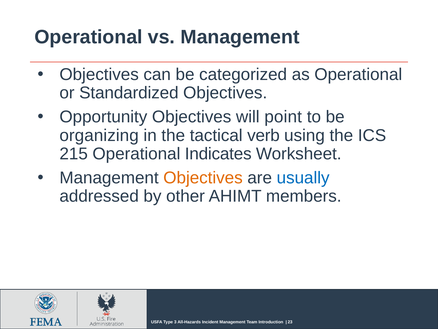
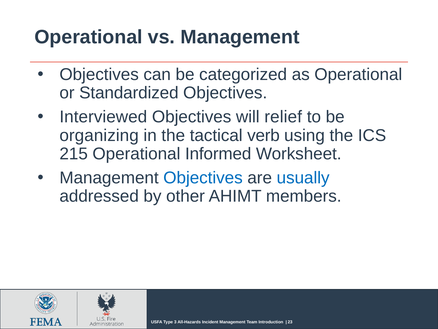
Opportunity: Opportunity -> Interviewed (103, 117)
point: point -> relief (283, 117)
Indicates: Indicates -> Informed (218, 154)
Objectives colour: orange -> blue (203, 177)
